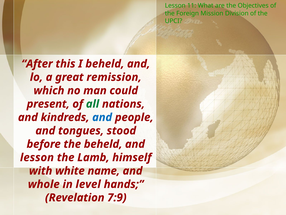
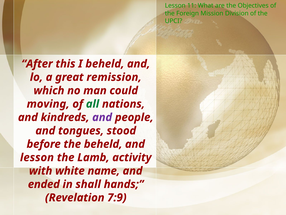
present: present -> moving (48, 104)
and colour: blue -> purple (102, 117)
himself: himself -> activity (132, 157)
whole: whole -> ended (44, 184)
level: level -> shall (88, 184)
